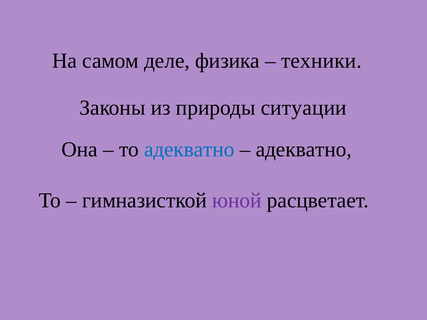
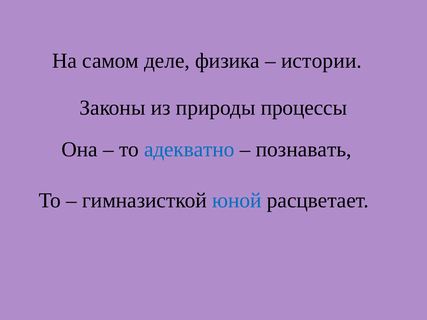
техники: техники -> истории (322, 61)
ситуации: ситуации -> процессы (304, 108)
адекватно: адекватно -> познавать (304, 149)
юной colour: purple -> blue (237, 201)
